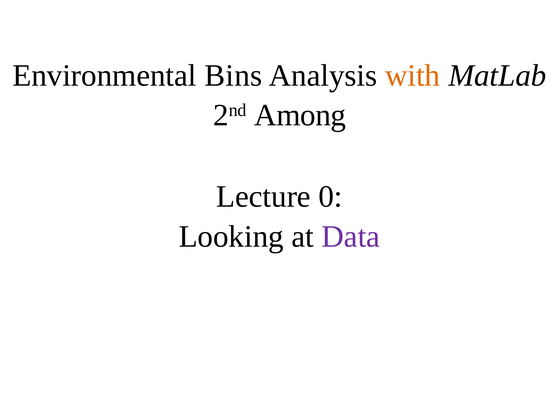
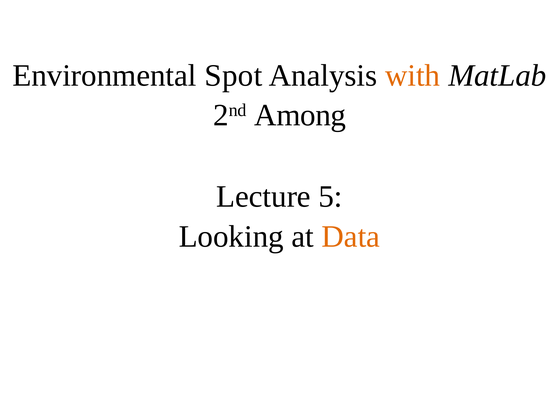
Bins: Bins -> Spot (233, 75)
0: 0 -> 5 (331, 196)
Data colour: purple -> orange (351, 236)
